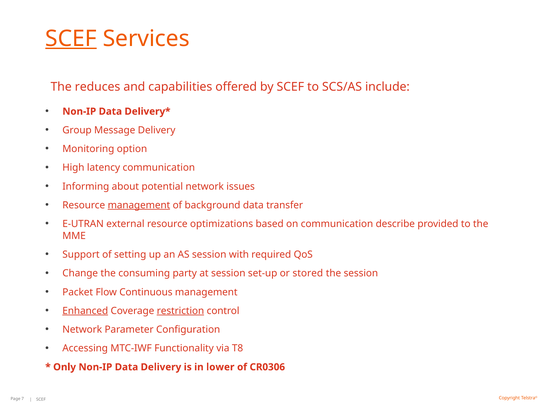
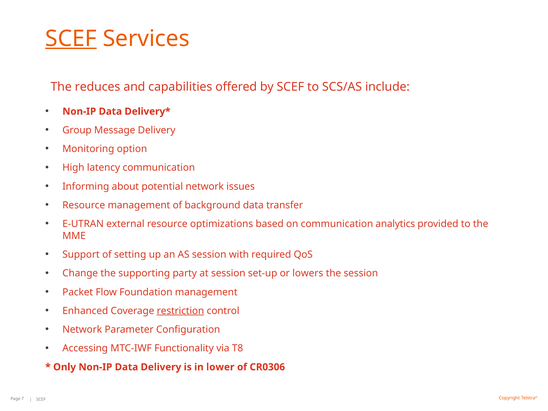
management underline: present -> none (139, 205)
describe: describe -> analytics (395, 224)
consuming: consuming -> supporting (144, 273)
stored: stored -> lowers (308, 273)
Continuous: Continuous -> Foundation (146, 292)
Enhanced underline: present -> none (85, 311)
